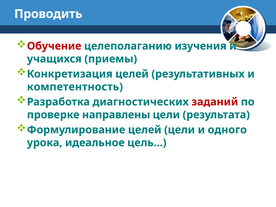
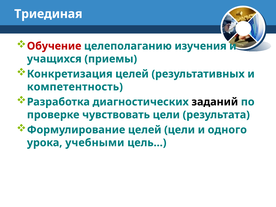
Проводить: Проводить -> Триединая (48, 14)
заданий colour: red -> black (215, 102)
направлены: направлены -> чувствовать (116, 115)
идеальное: идеальное -> учебными (95, 143)
